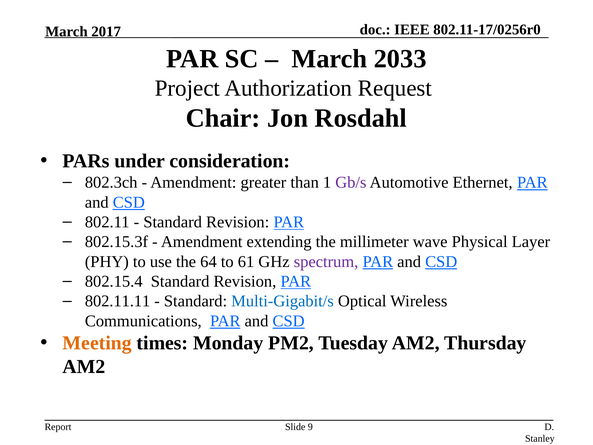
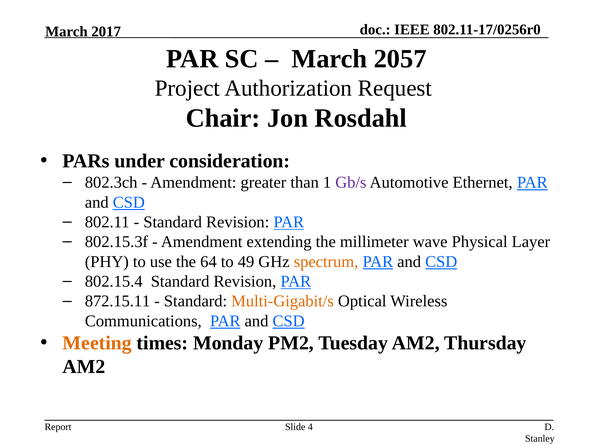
2033: 2033 -> 2057 (400, 59)
61: 61 -> 49 (246, 261)
spectrum colour: purple -> orange (326, 261)
802.11.11: 802.11.11 -> 872.15.11 (118, 301)
Multi-Gigabit/s colour: blue -> orange (283, 301)
9: 9 -> 4 (310, 427)
